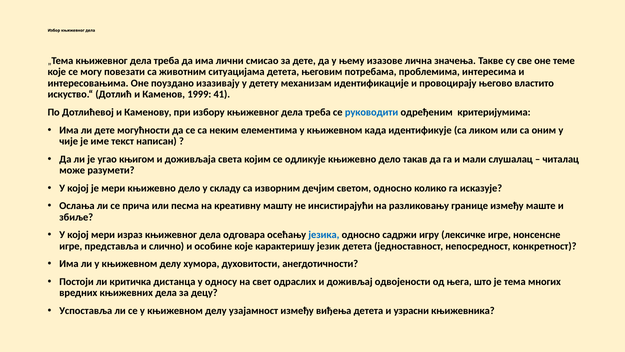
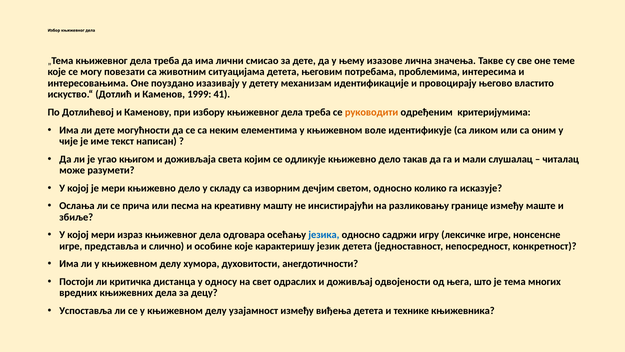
руководити colour: blue -> orange (372, 112)
када: када -> воле (375, 130)
узрасни: узрасни -> технике (411, 310)
